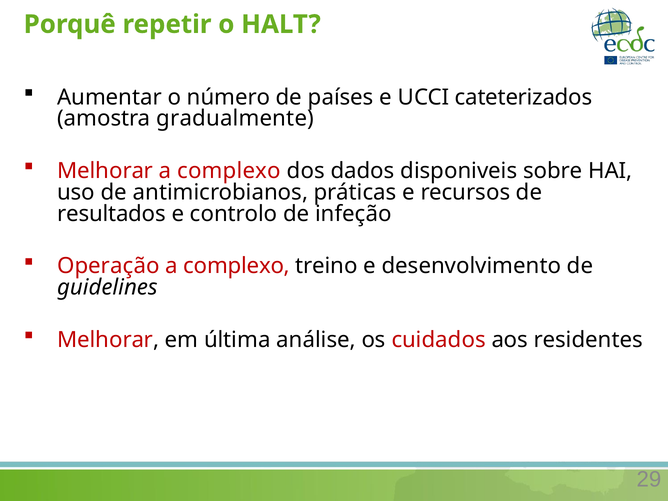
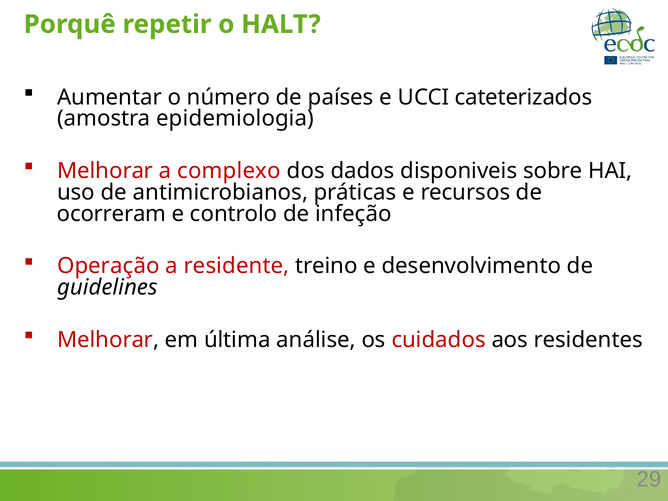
gradualmente: gradualmente -> epidemiologia (235, 119)
resultados: resultados -> ocorreram (112, 214)
complexo: complexo -> residente (237, 266)
